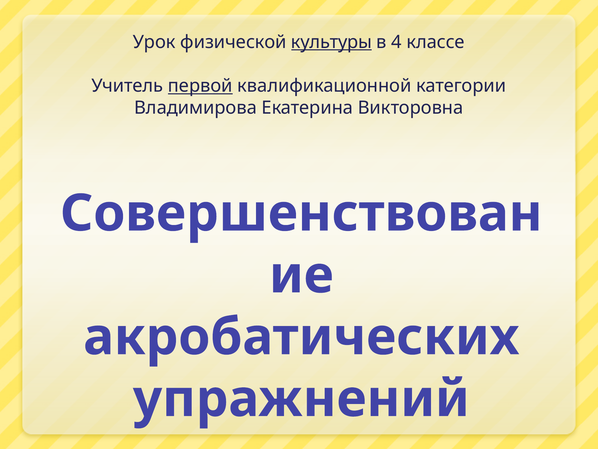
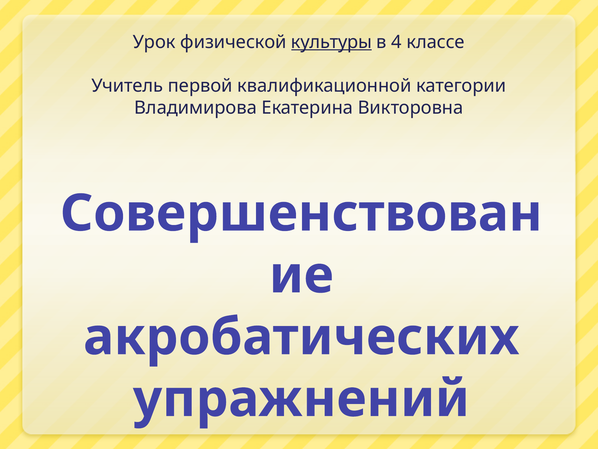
первой underline: present -> none (200, 86)
